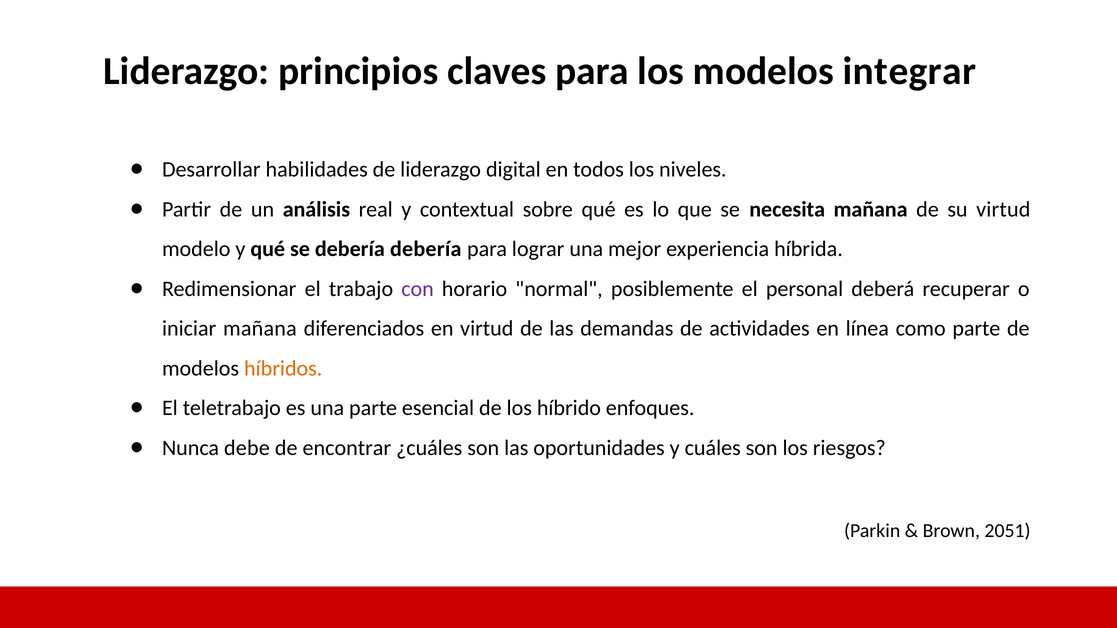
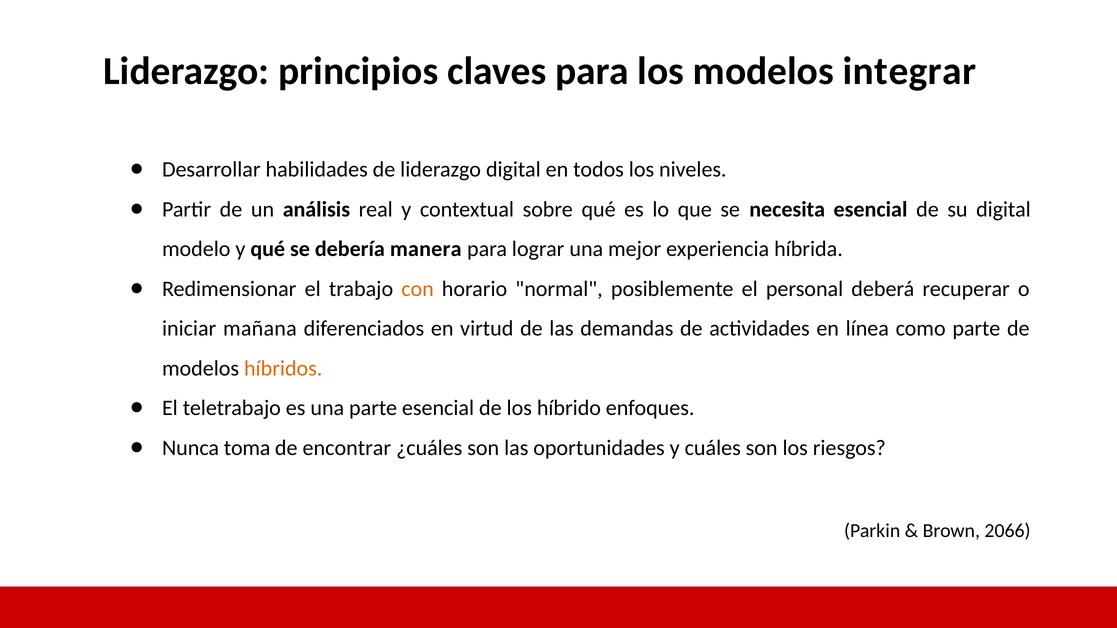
necesita mañana: mañana -> esencial (870, 209)
su virtud: virtud -> digital (1003, 209)
debería debería: debería -> manera (426, 249)
con colour: purple -> orange (418, 289)
debe: debe -> toma (247, 448)
2051: 2051 -> 2066 (1008, 531)
